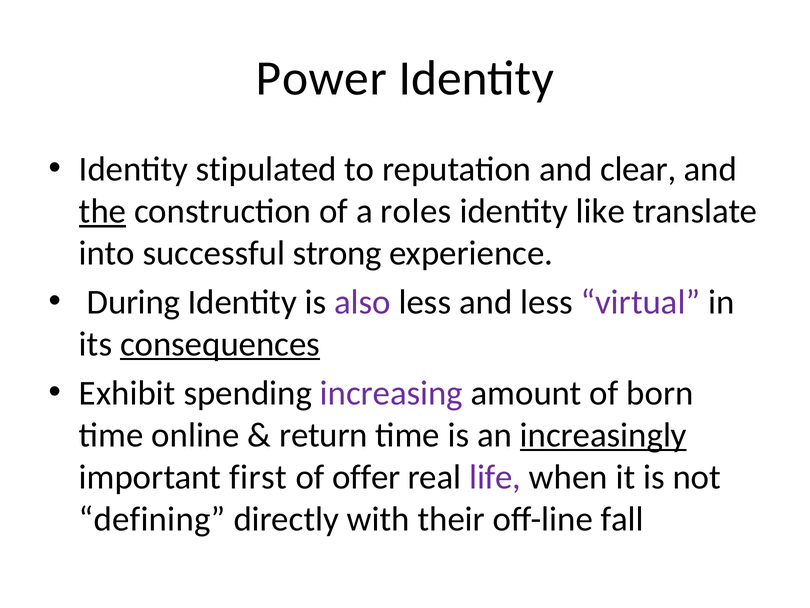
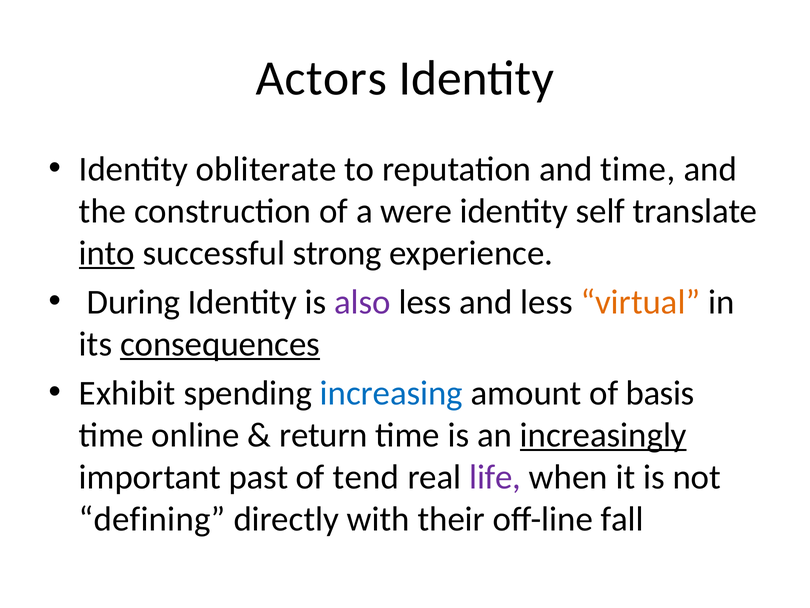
Power: Power -> Actors (321, 78)
stipulated: stipulated -> obliterate (266, 169)
and clear: clear -> time (638, 169)
the underline: present -> none (103, 211)
roles: roles -> were (416, 211)
like: like -> self (600, 211)
into underline: none -> present (107, 253)
virtual colour: purple -> orange (640, 302)
increasing colour: purple -> blue (391, 393)
born: born -> basis (660, 393)
first: first -> past (259, 477)
offer: offer -> tend (366, 477)
